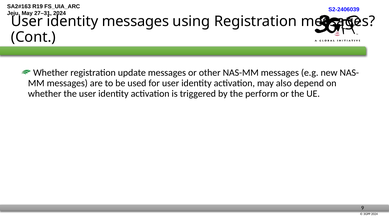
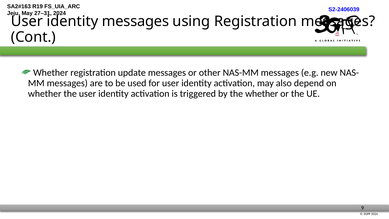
the perform: perform -> whether (262, 94)
